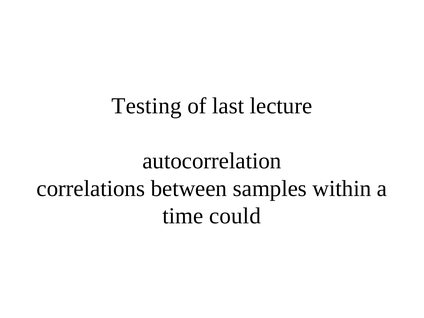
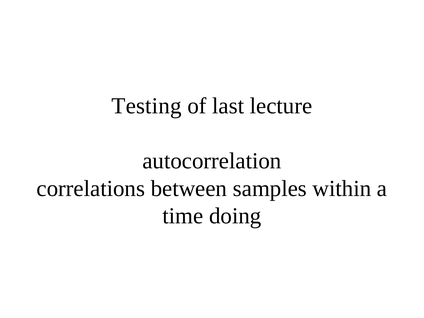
could: could -> doing (235, 216)
